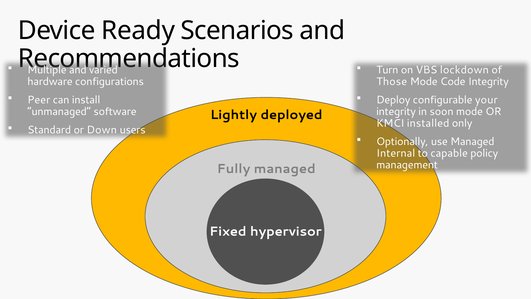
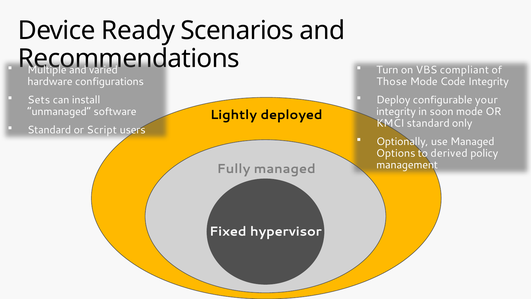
lockdown: lockdown -> compliant (464, 70)
Peer: Peer -> Sets (39, 100)
KMCI installed: installed -> standard (428, 123)
Down: Down -> Script (102, 130)
Internal: Internal -> Options (396, 153)
capable: capable -> derived (449, 153)
